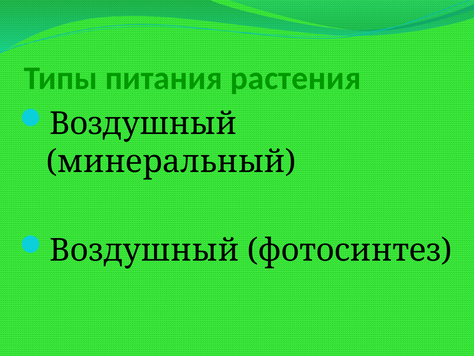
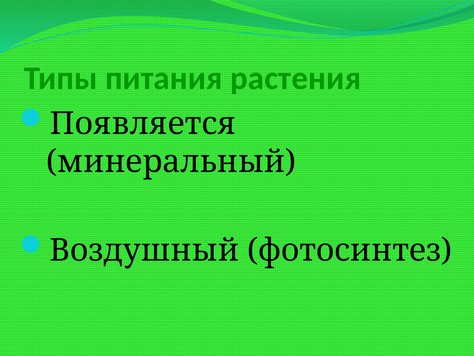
Воздушный: Воздушный -> Появляется (143, 123)
